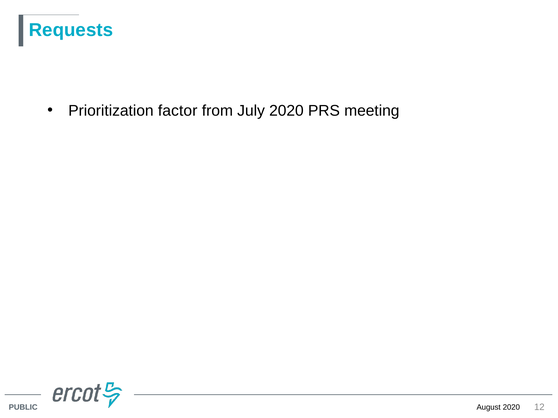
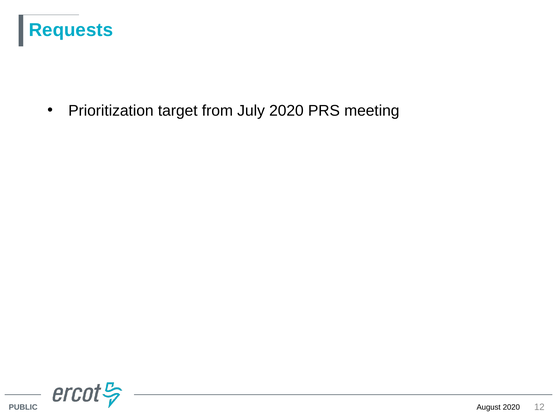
factor: factor -> target (178, 111)
